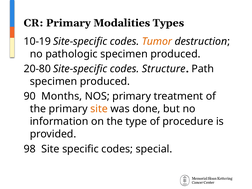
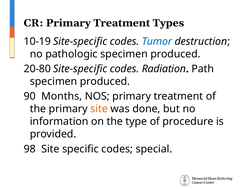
CR Primary Modalities: Modalities -> Treatment (122, 23)
Tumor colour: orange -> blue (157, 41)
Structure: Structure -> Radiation (164, 69)
